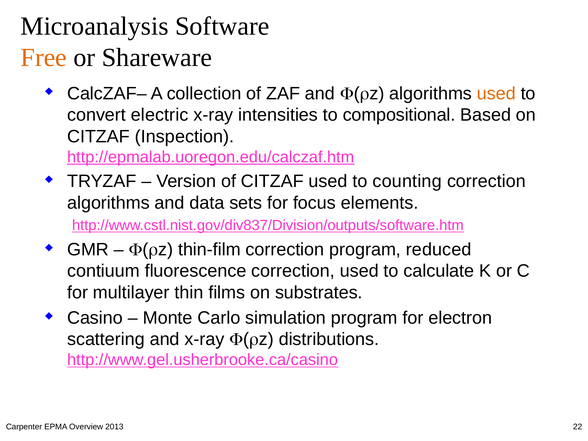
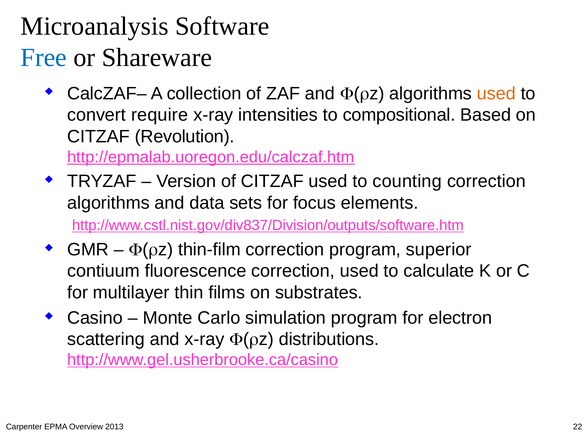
Free colour: orange -> blue (44, 58)
electric: electric -> require (160, 115)
Inspection: Inspection -> Revolution (185, 137)
reduced: reduced -> superior (439, 250)
